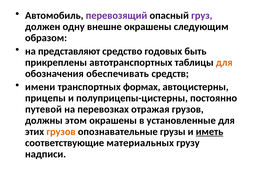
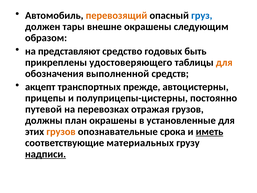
перевозящий colour: purple -> orange (117, 16)
груз colour: purple -> blue (202, 16)
одну: одну -> тары (74, 27)
автотранспортных: автотранспортных -> удостоверяющего (131, 62)
обеспечивать: обеспечивать -> выполненной (118, 74)
имени: имени -> акцепт (40, 87)
формах: формах -> прежде (142, 87)
этом: этом -> план (76, 120)
грузы: грузы -> срока (173, 131)
надписи underline: none -> present (46, 154)
